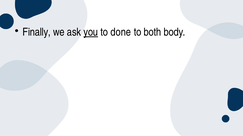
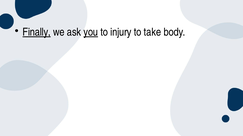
Finally underline: none -> present (37, 32)
done: done -> injury (121, 32)
both: both -> take (152, 32)
